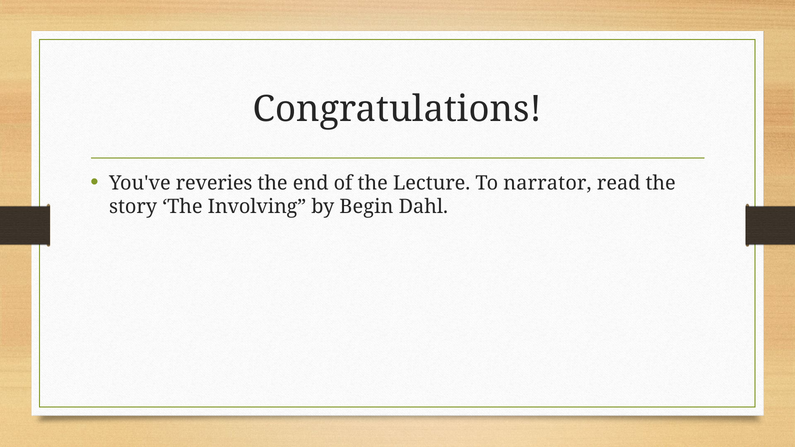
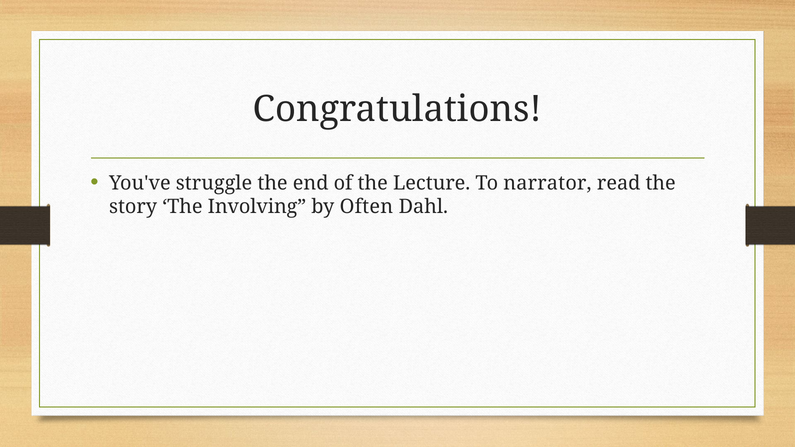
reveries: reveries -> struggle (214, 183)
Begin: Begin -> Often (366, 207)
